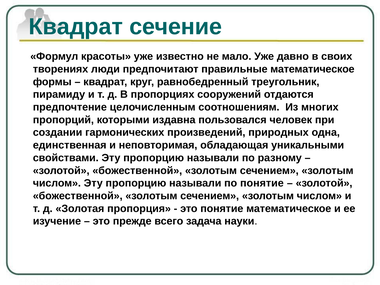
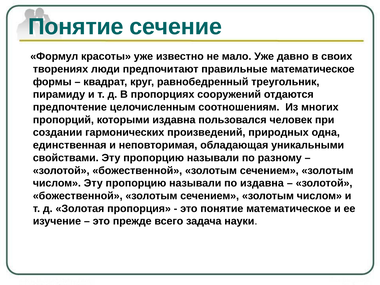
Квадрат: Квадрат -> Понятие (76, 27)
по понятие: понятие -> издавна (262, 183)
